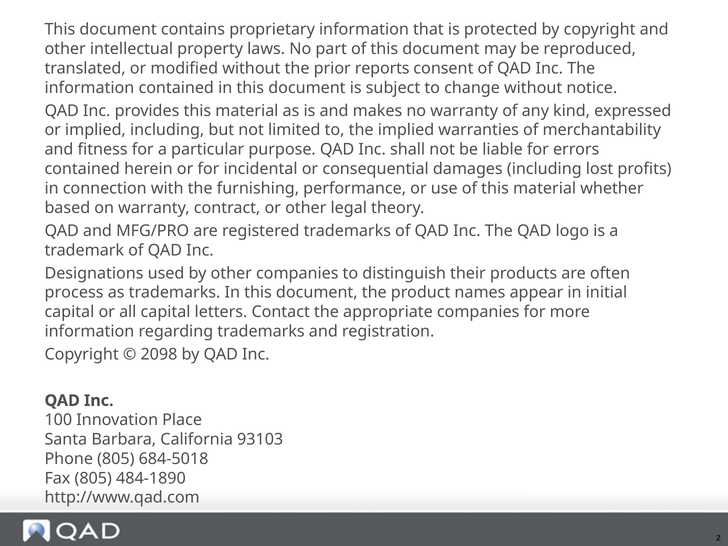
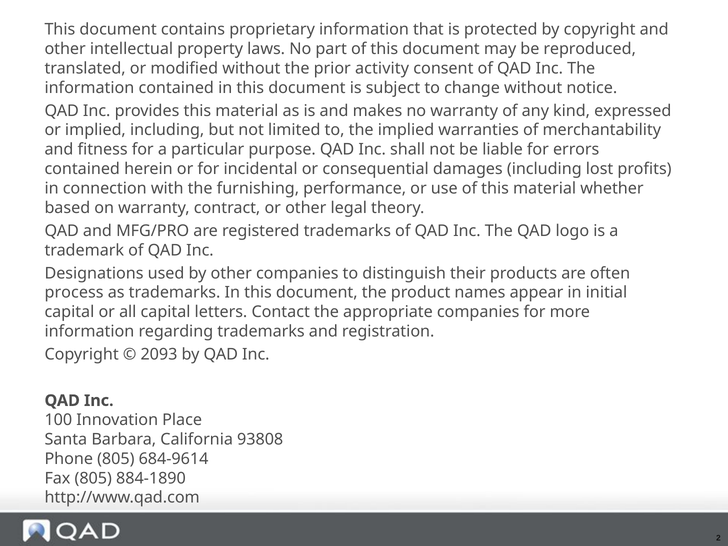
reports: reports -> activity (382, 68)
2098: 2098 -> 2093 (159, 355)
93103: 93103 -> 93808 (260, 439)
684-5018: 684-5018 -> 684-9614 (174, 459)
484-1890: 484-1890 -> 884-1890 (151, 478)
